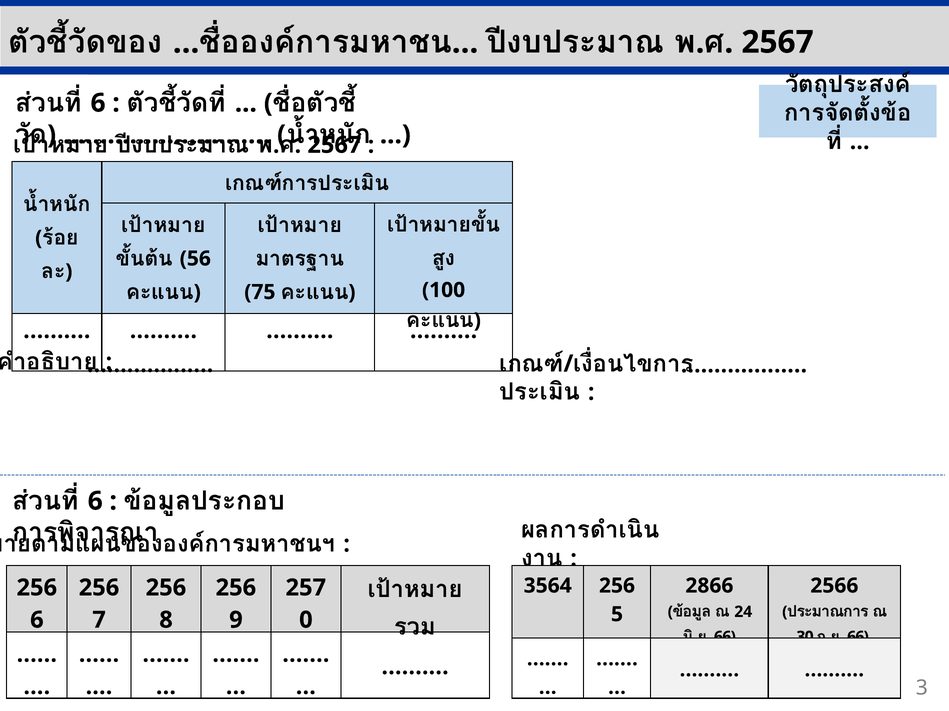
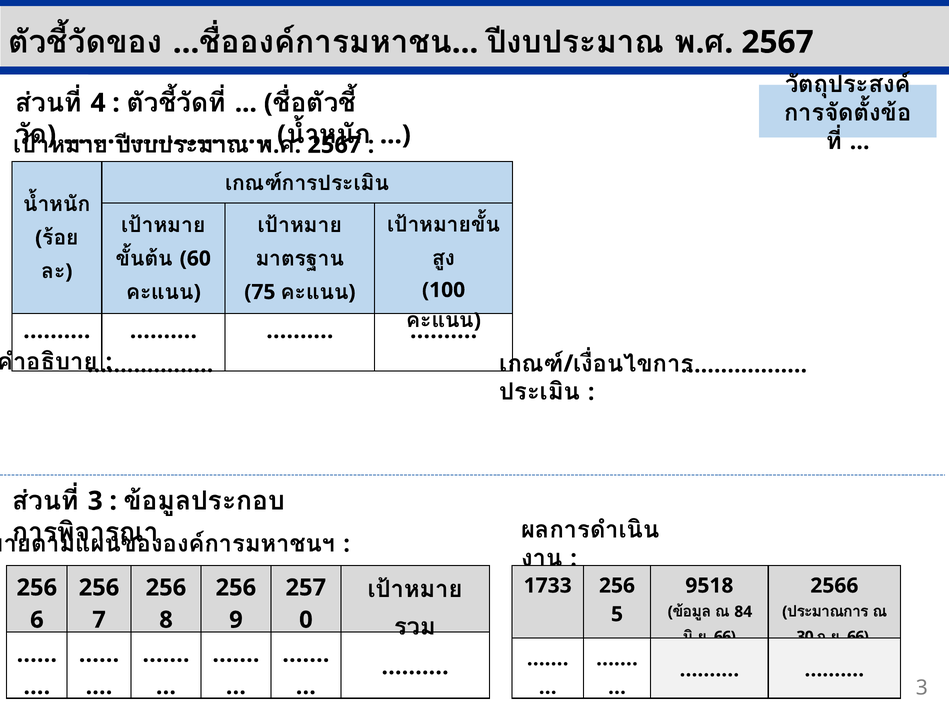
6: 6 -> 4 (98, 103)
56: 56 -> 60 (195, 259)
6: 6 -> 3 (95, 502)
3564: 3564 -> 1733 (548, 586)
2866: 2866 -> 9518 (709, 586)
24: 24 -> 84 (743, 612)
